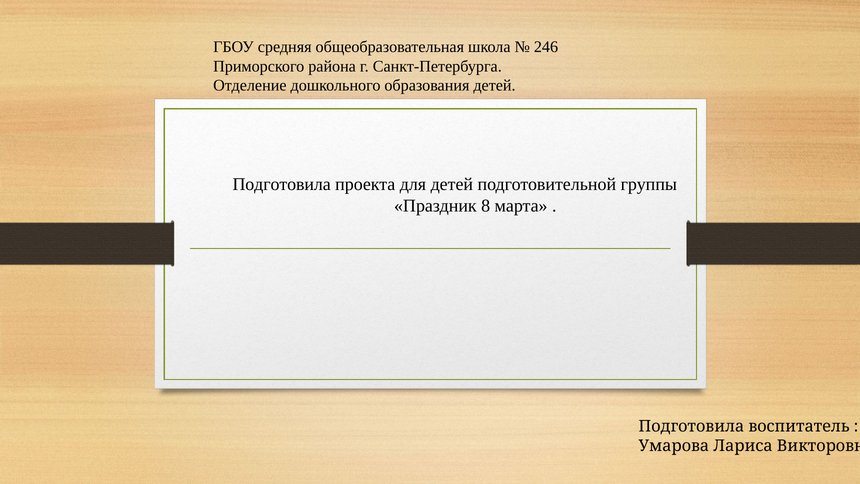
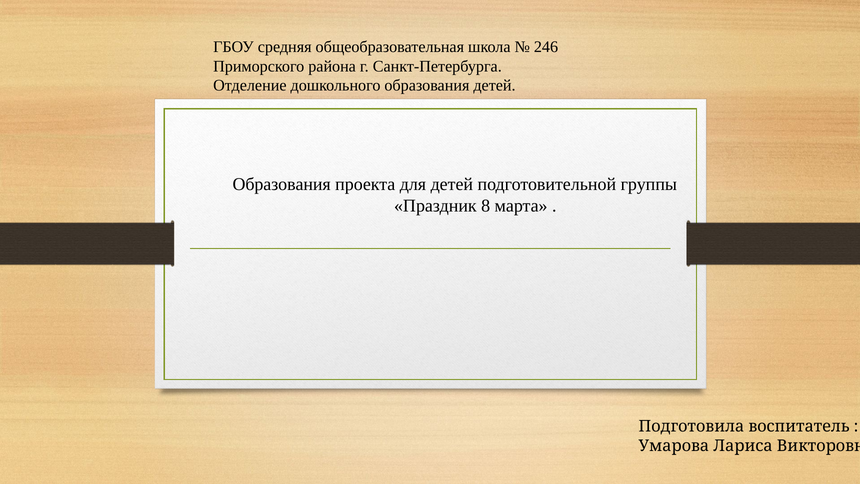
Подготовила: Подготовила -> Образования (282, 184)
